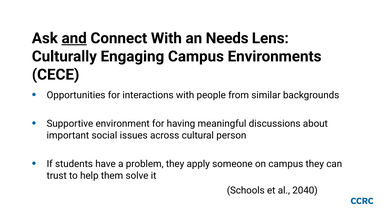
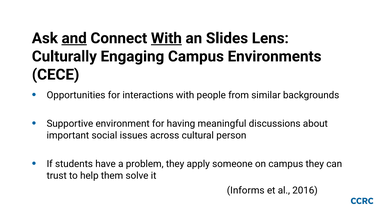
With underline: none -> present (166, 38)
Needs: Needs -> Slides (227, 38)
Schools: Schools -> Informs (246, 191)
2040: 2040 -> 2016 (305, 191)
